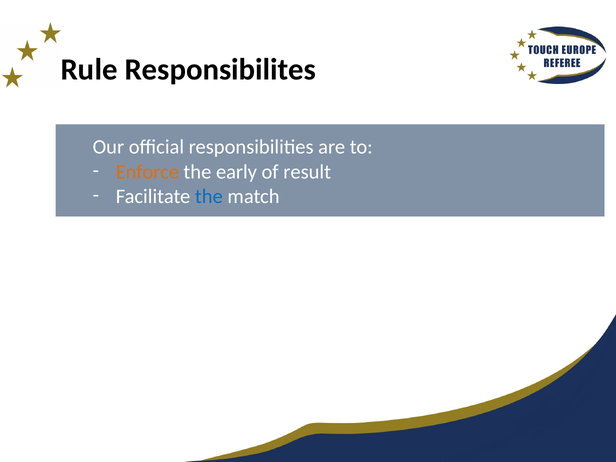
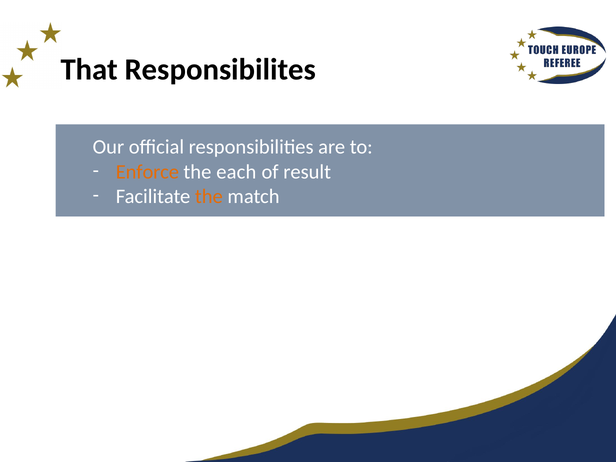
Rule: Rule -> That (89, 70)
early: early -> each (236, 172)
the colour: blue -> orange (209, 196)
